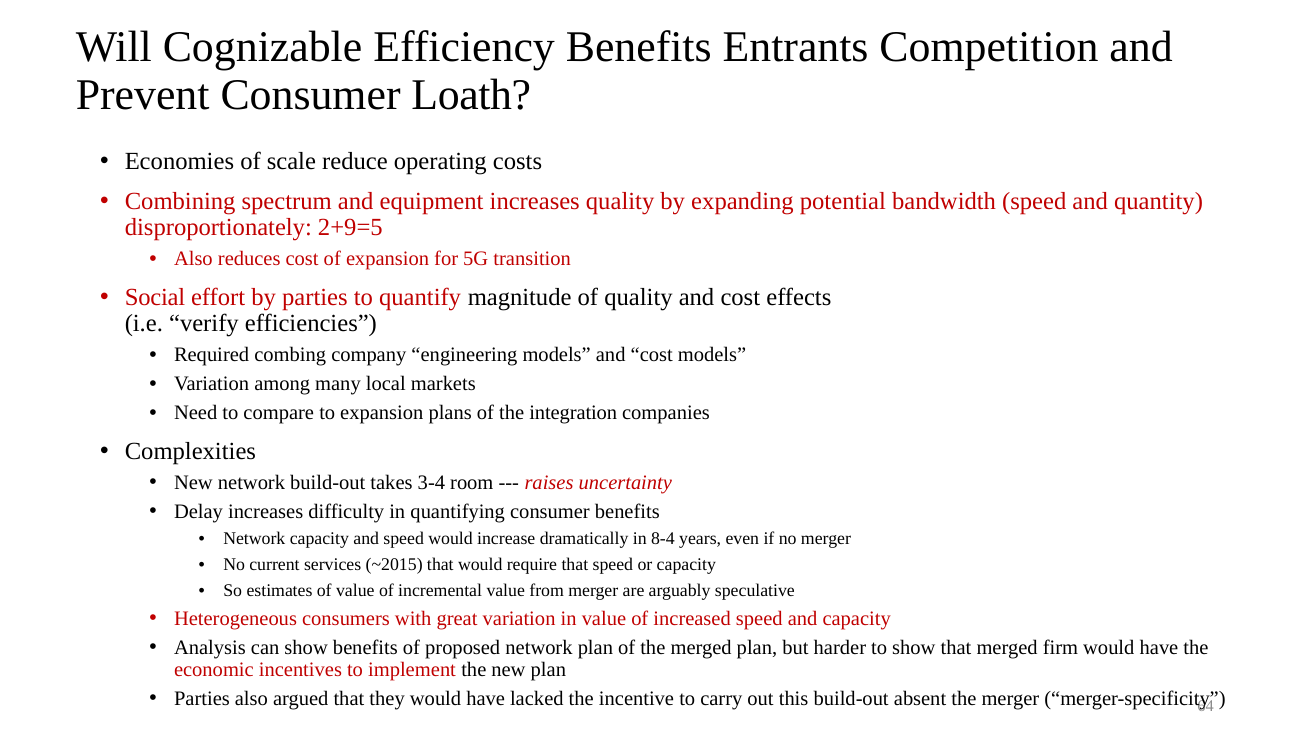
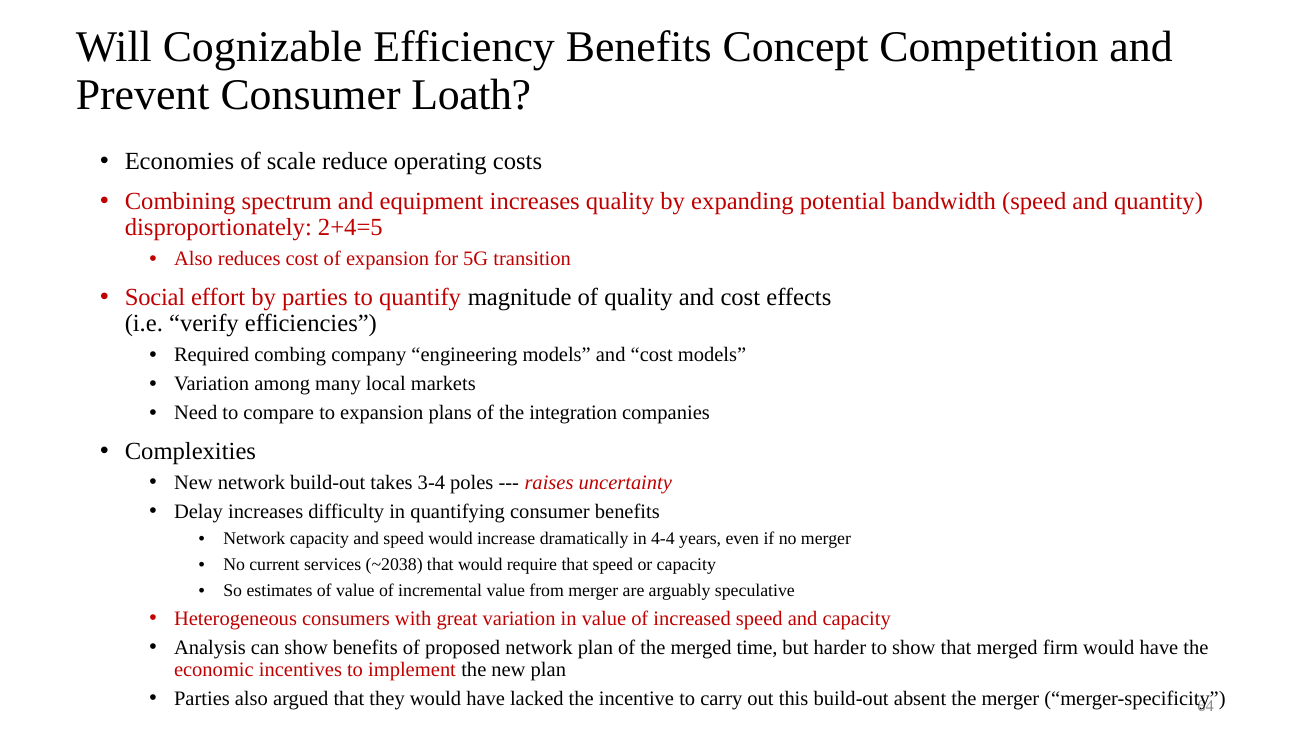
Entrants: Entrants -> Concept (796, 47)
2+9=5: 2+9=5 -> 2+4=5 (350, 228)
room: room -> poles (472, 482)
8-4: 8-4 -> 4-4 (663, 539)
~2015: ~2015 -> ~2038 (394, 565)
merged plan: plan -> time (757, 648)
